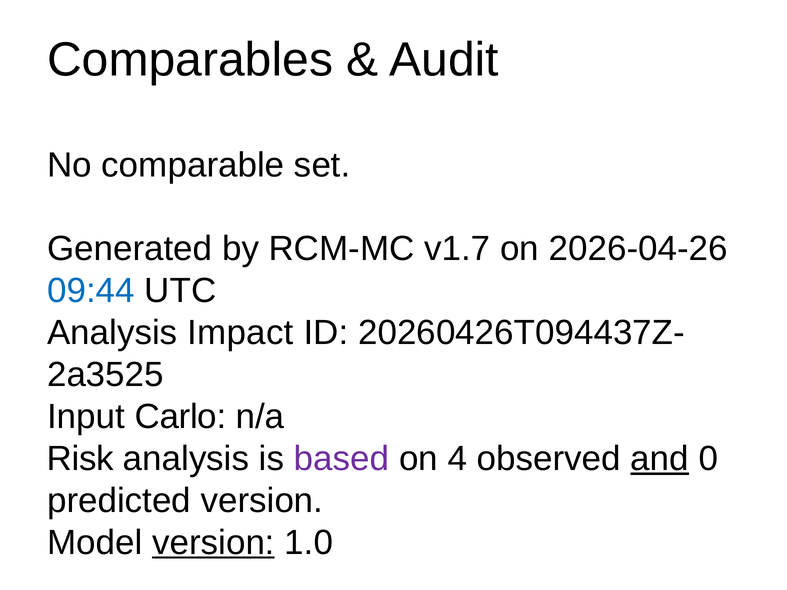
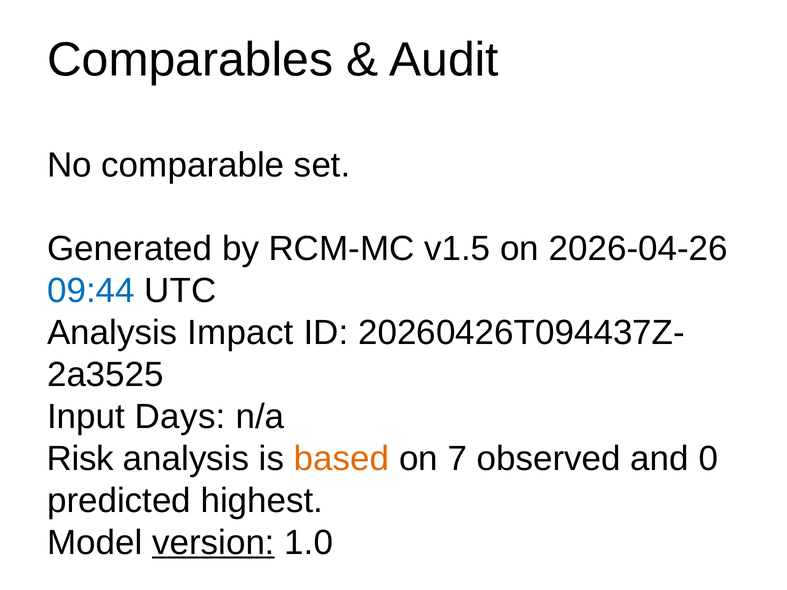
v1.7: v1.7 -> v1.5 (457, 249)
Carlo: Carlo -> Days (180, 417)
based colour: purple -> orange (342, 459)
4: 4 -> 7 (457, 459)
and underline: present -> none (660, 459)
predicted version: version -> highest (262, 501)
